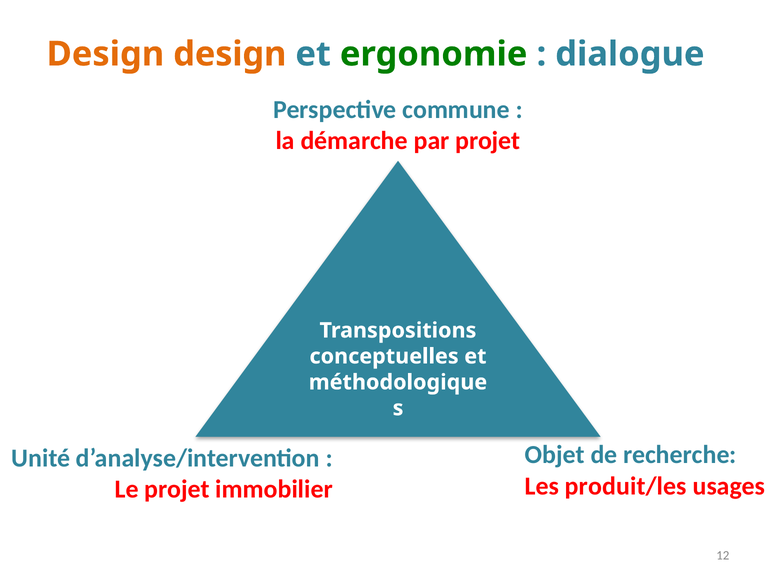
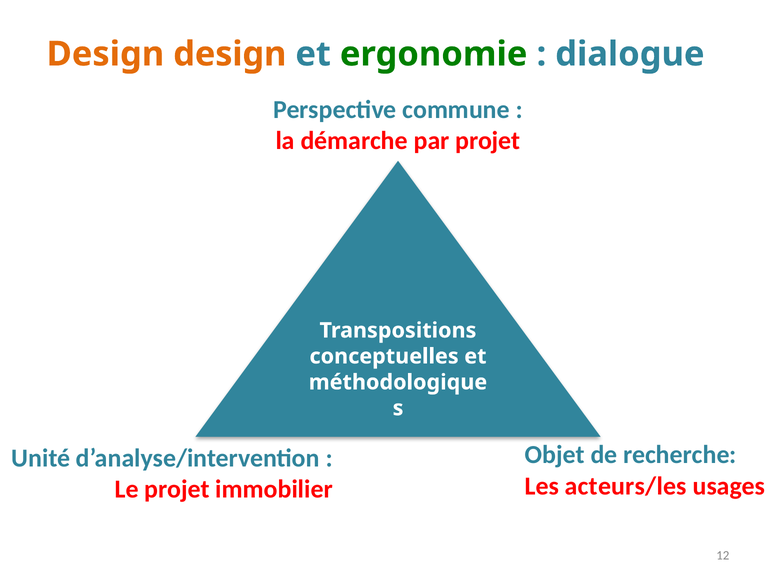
produit/les: produit/les -> acteurs/les (626, 486)
